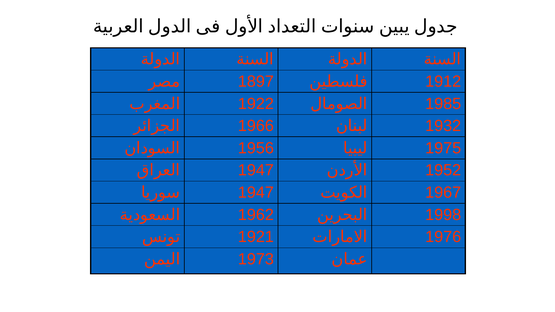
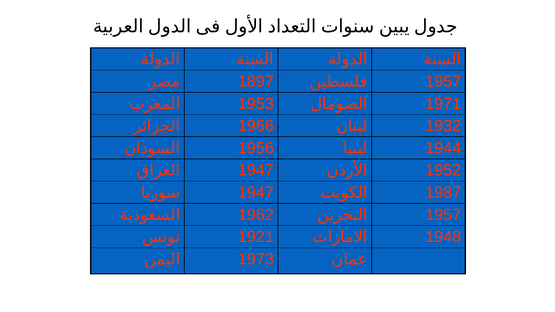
1912: 1912 -> 1957 (443, 82)
1922: 1922 -> 1953 (256, 104)
1985: 1985 -> 1971 (443, 104)
1975: 1975 -> 1944 (443, 148)
1967: 1967 -> 1987 (443, 193)
1998: 1998 -> 1957 (443, 215)
1976: 1976 -> 1948 (443, 237)
